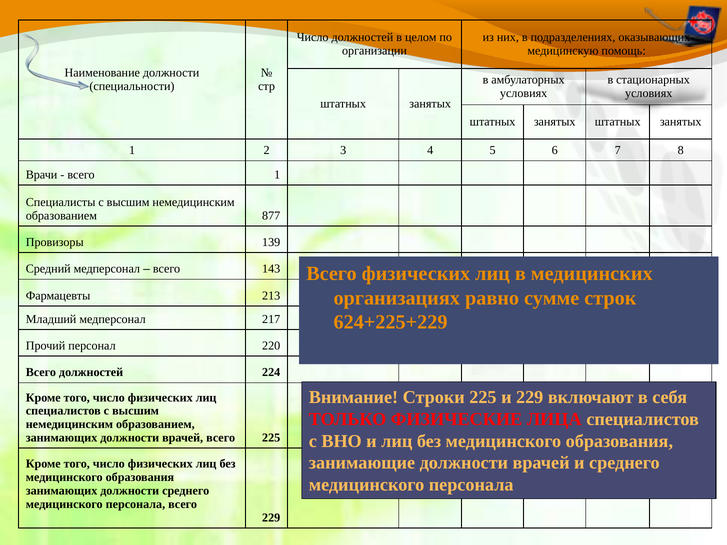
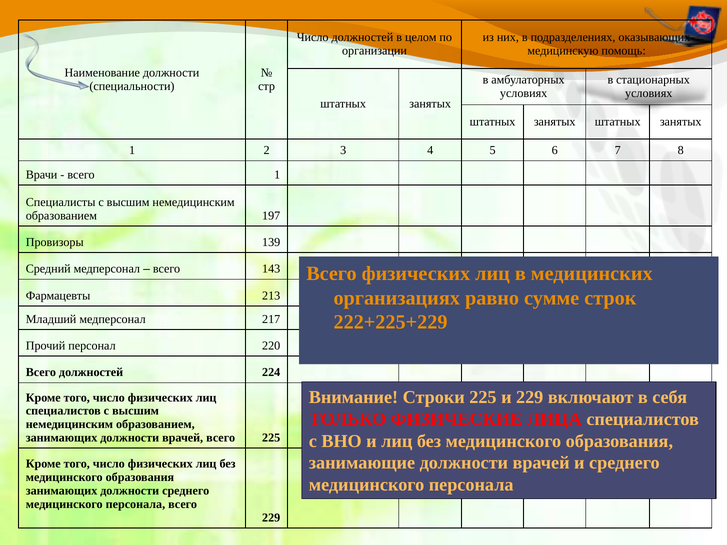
877: 877 -> 197 (271, 216)
624+225+229: 624+225+229 -> 222+225+229 (391, 322)
